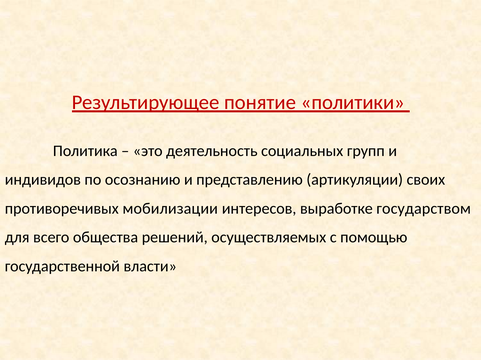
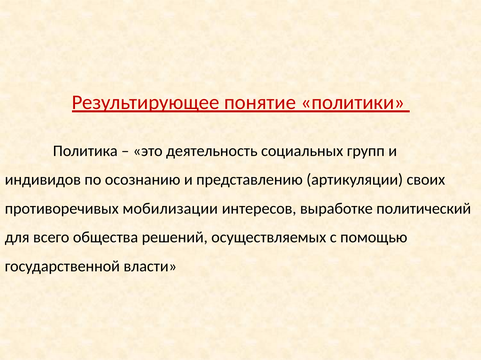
государством: государством -> политический (424, 209)
